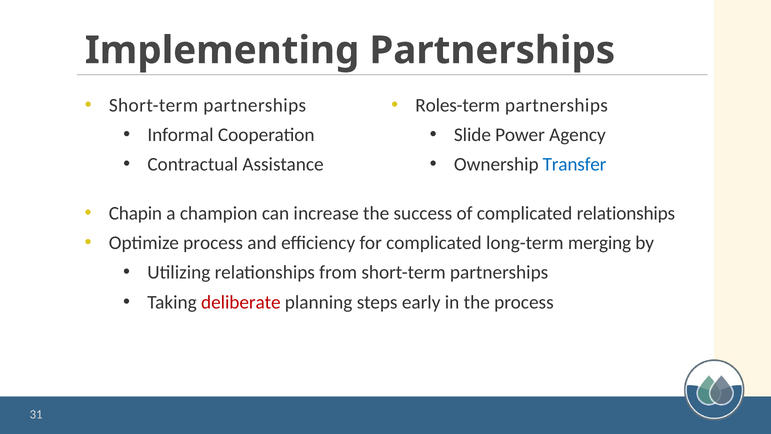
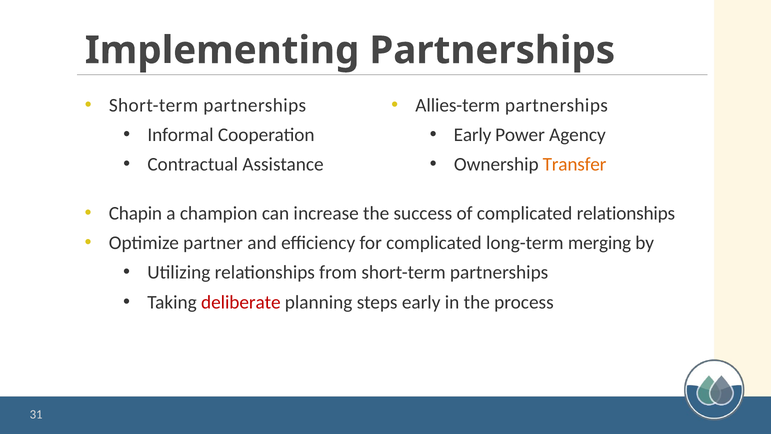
Roles-term: Roles-term -> Allies-term (458, 105)
Slide: Slide -> Early (473, 135)
Transfer colour: blue -> orange (575, 164)
Optimize process: process -> partner (213, 243)
